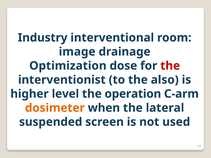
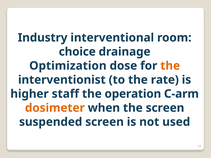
image: image -> choice (77, 52)
the colour: red -> orange (170, 66)
also: also -> rate (165, 80)
level: level -> staff (65, 94)
the lateral: lateral -> screen (165, 108)
